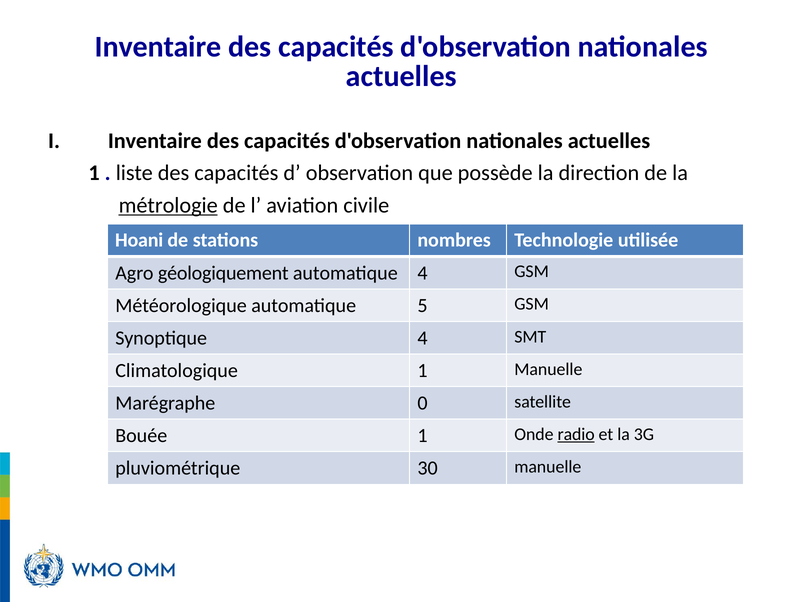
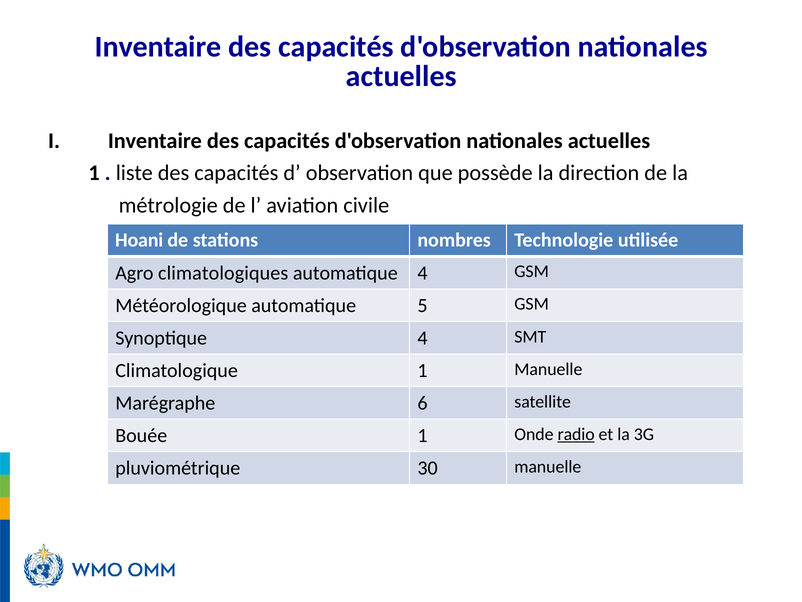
métrologie underline: present -> none (168, 205)
géologiquement: géologiquement -> climatologiques (223, 273)
0: 0 -> 6 (422, 403)
